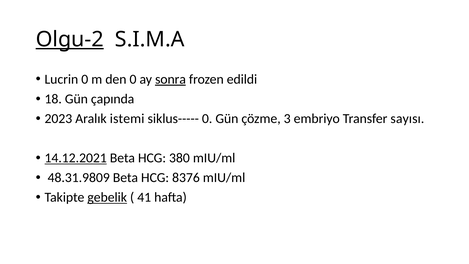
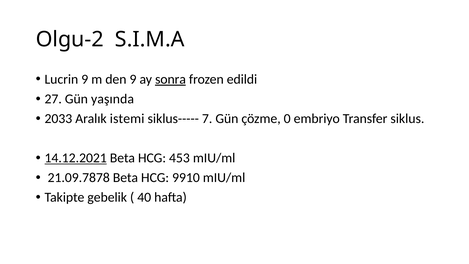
Olgu-2 underline: present -> none (70, 39)
Lucrin 0: 0 -> 9 (85, 79)
den 0: 0 -> 9 (133, 79)
18: 18 -> 27 (53, 99)
çapında: çapında -> yaşında (113, 99)
2023: 2023 -> 2033 (58, 119)
siklus----- 0: 0 -> 7 (207, 119)
3: 3 -> 0 (287, 119)
sayısı: sayısı -> siklus (407, 119)
380: 380 -> 453 (179, 158)
48.31.9809: 48.31.9809 -> 21.09.7878 (79, 178)
8376: 8376 -> 9910 (186, 178)
gebelik underline: present -> none (107, 197)
41: 41 -> 40 (144, 197)
